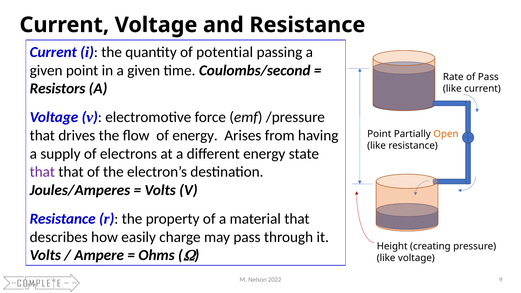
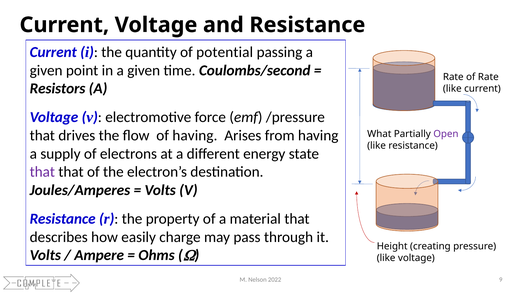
of Pass: Pass -> Rate (488, 77)
of energy: energy -> having (195, 135)
Point: Point -> What (379, 134)
Open colour: orange -> purple (446, 134)
